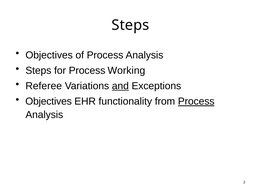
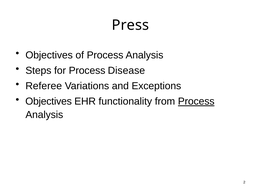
Steps: Steps -> Press (130, 25)
Working: Working -> Disease (126, 70)
and underline: present -> none (120, 86)
